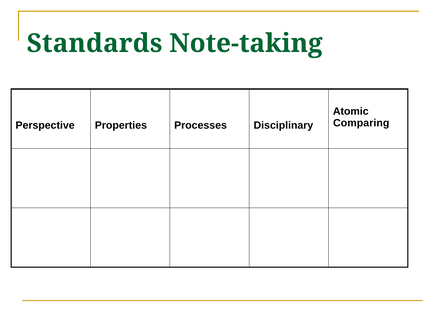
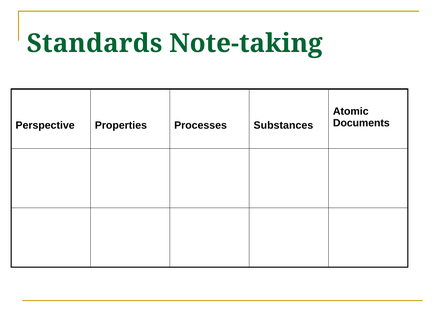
Comparing: Comparing -> Documents (361, 123)
Disciplinary: Disciplinary -> Substances (283, 125)
